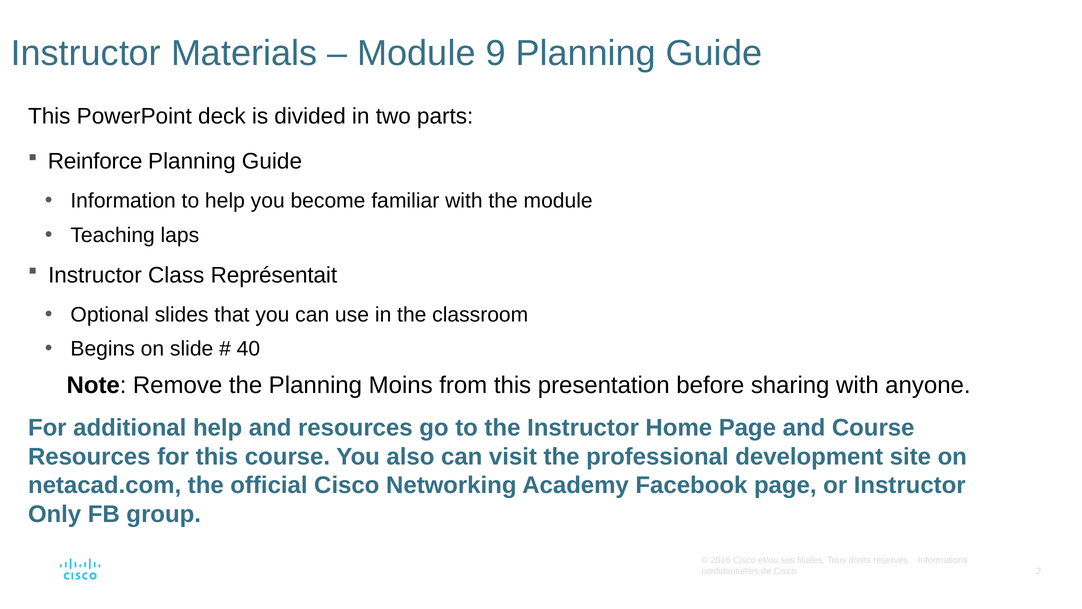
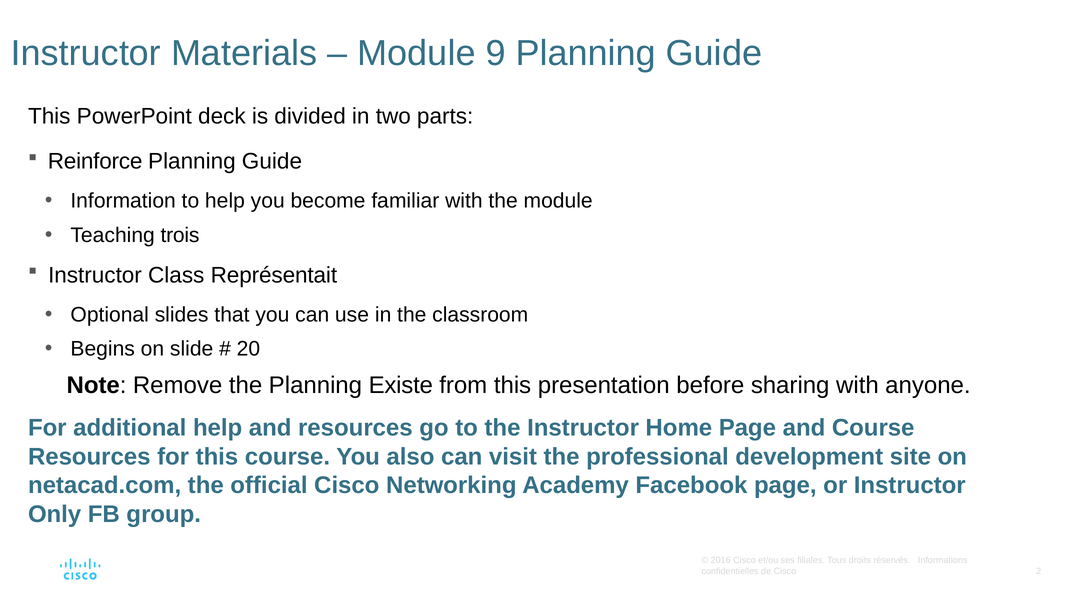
laps: laps -> trois (180, 235)
40: 40 -> 20 (248, 349)
Moins: Moins -> Existe (401, 385)
